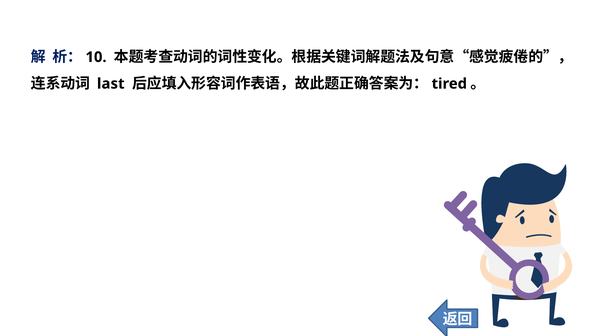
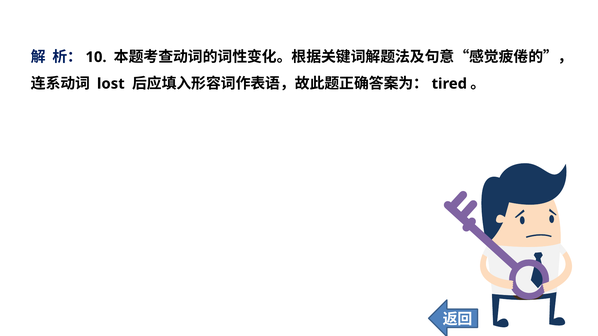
last: last -> lost (111, 84)
